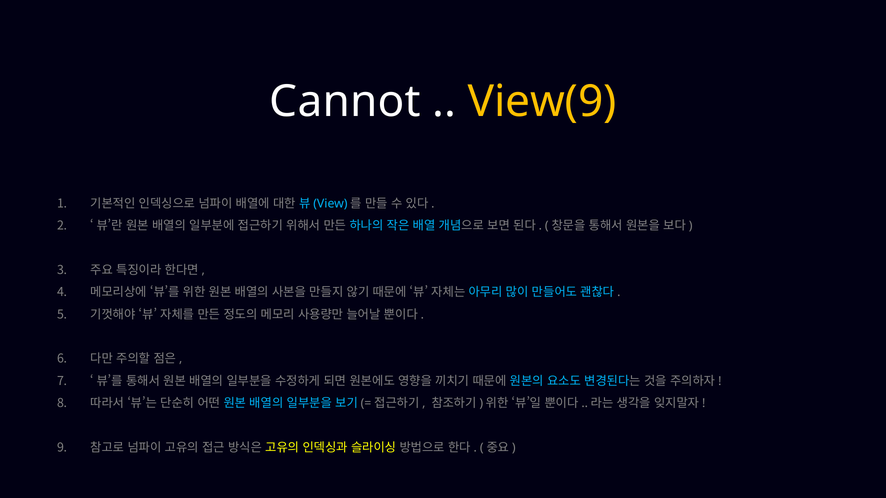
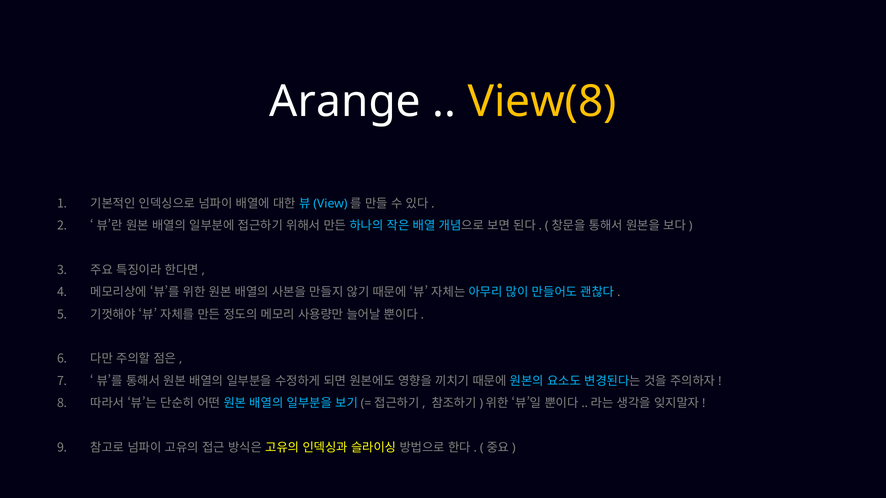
Cannot: Cannot -> Arange (345, 102)
View(9: View(9 -> View(8 (542, 102)
